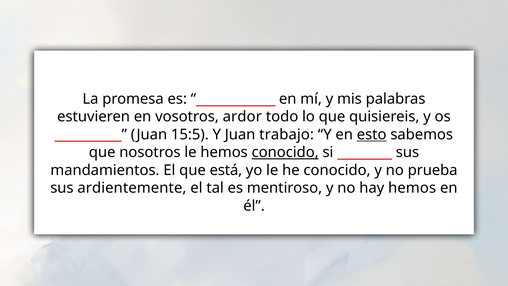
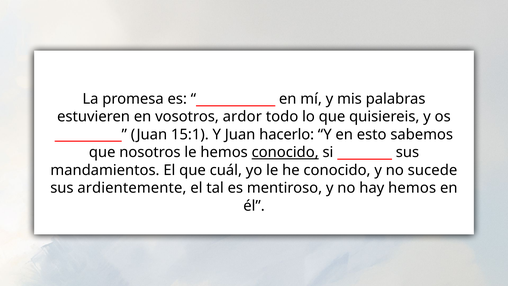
15:5: 15:5 -> 15:1 (190, 134)
trabajo: trabajo -> hacerlo (287, 134)
esto underline: present -> none (372, 134)
está: está -> cuál (226, 170)
prueba: prueba -> sucede (433, 170)
